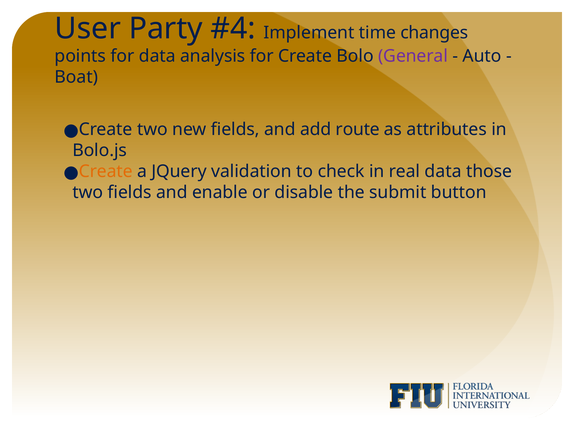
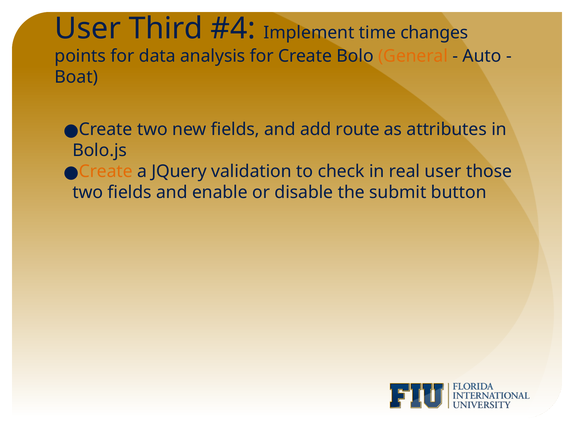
Party: Party -> Third (166, 28)
General colour: purple -> orange (413, 56)
real data: data -> user (443, 171)
